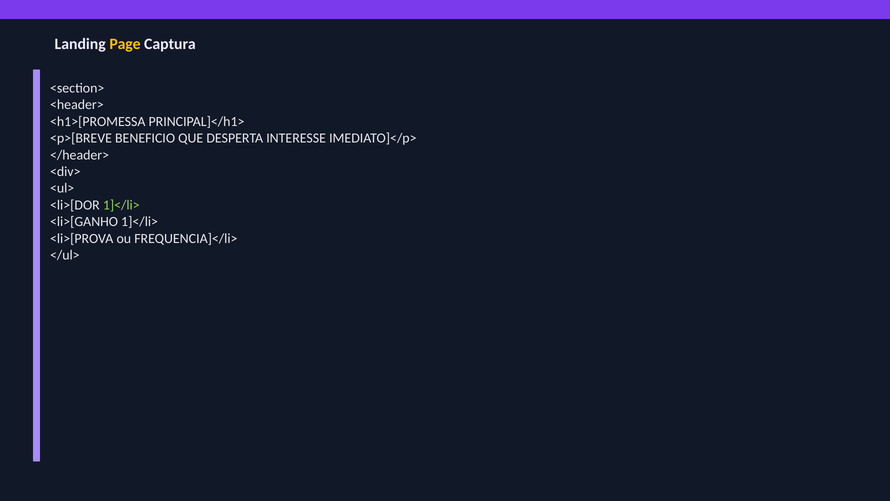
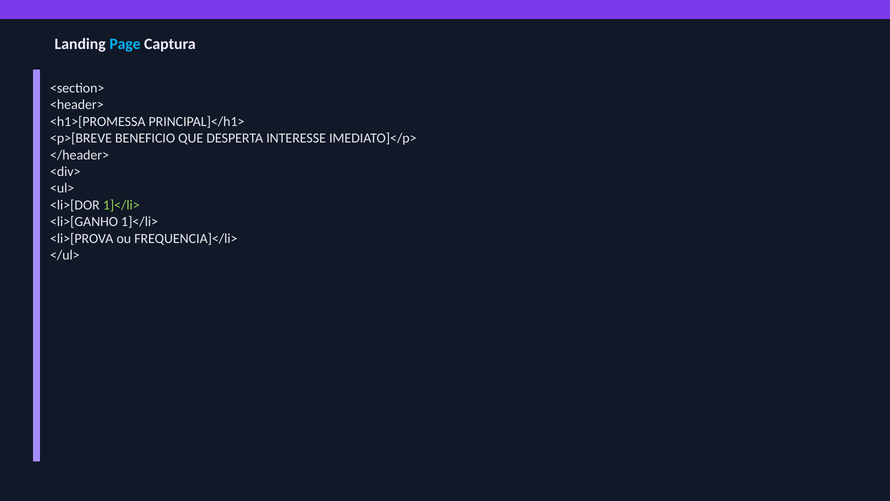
Page colour: yellow -> light blue (125, 44)
